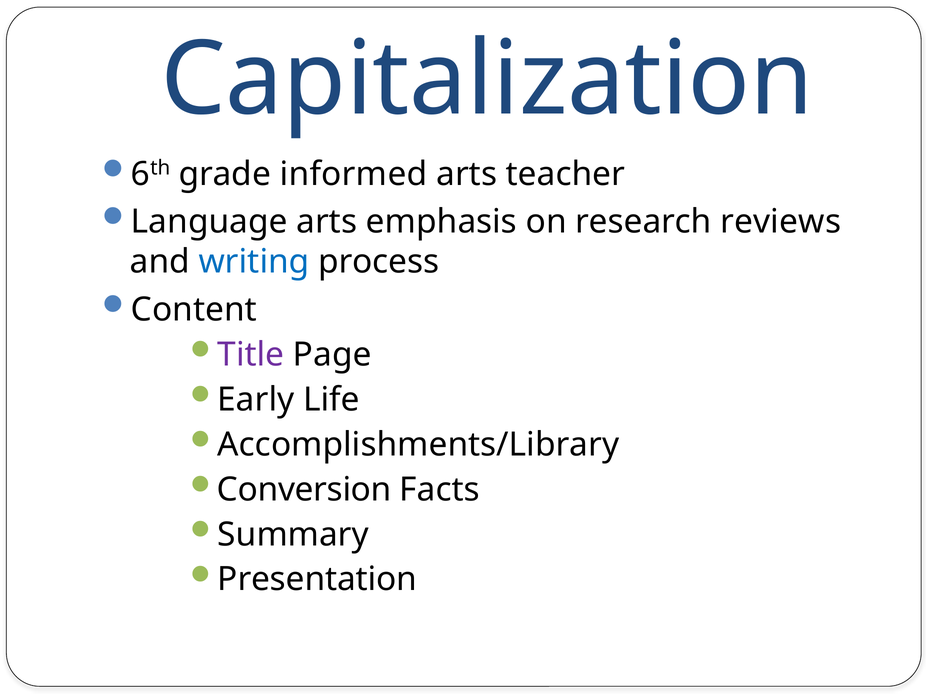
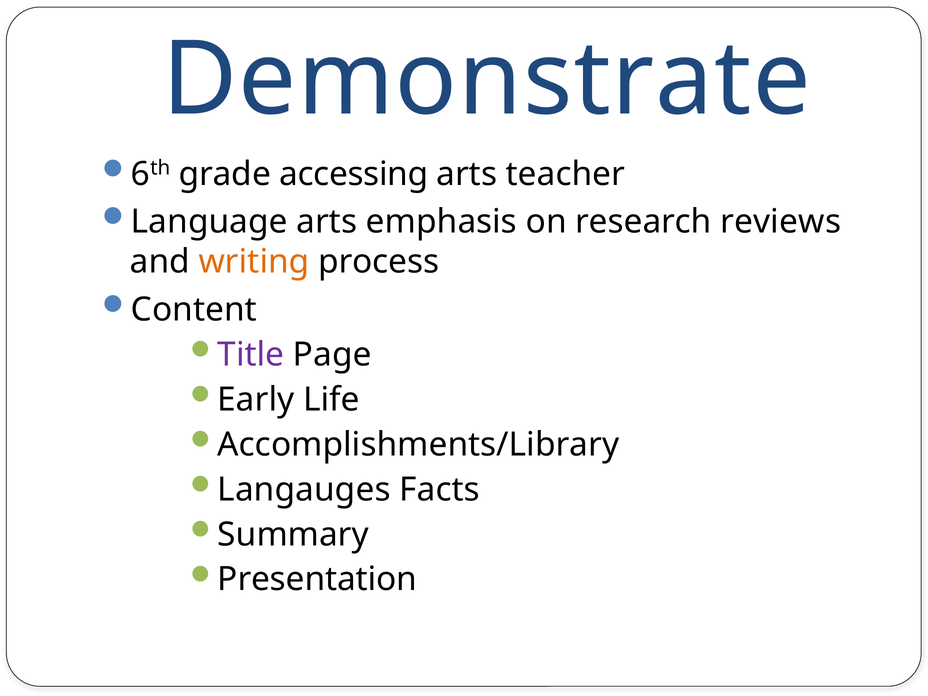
Capitalization: Capitalization -> Demonstrate (486, 80)
informed: informed -> accessing (354, 174)
writing colour: blue -> orange (254, 262)
Conversion: Conversion -> Langauges (304, 489)
